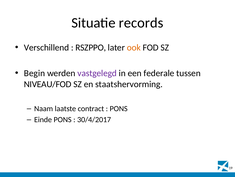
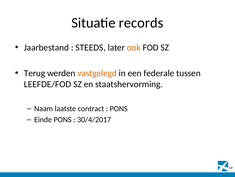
Verschillend: Verschillend -> Jaarbestand (46, 47)
RSZPPO: RSZPPO -> STEEDS (91, 47)
Begin: Begin -> Terug (35, 73)
vastgelegd colour: purple -> orange (97, 73)
NIVEAU/FOD: NIVEAU/FOD -> LEEFDE/FOD (48, 84)
